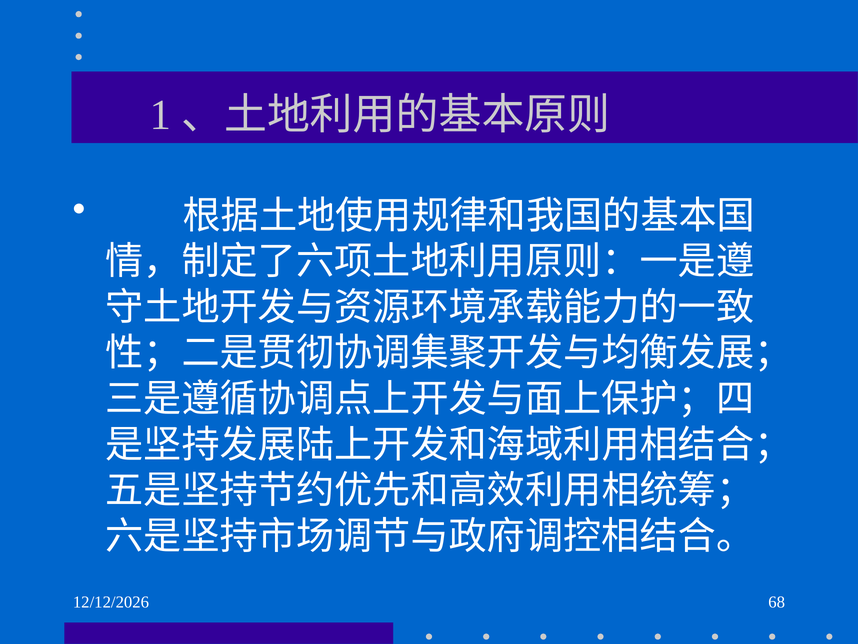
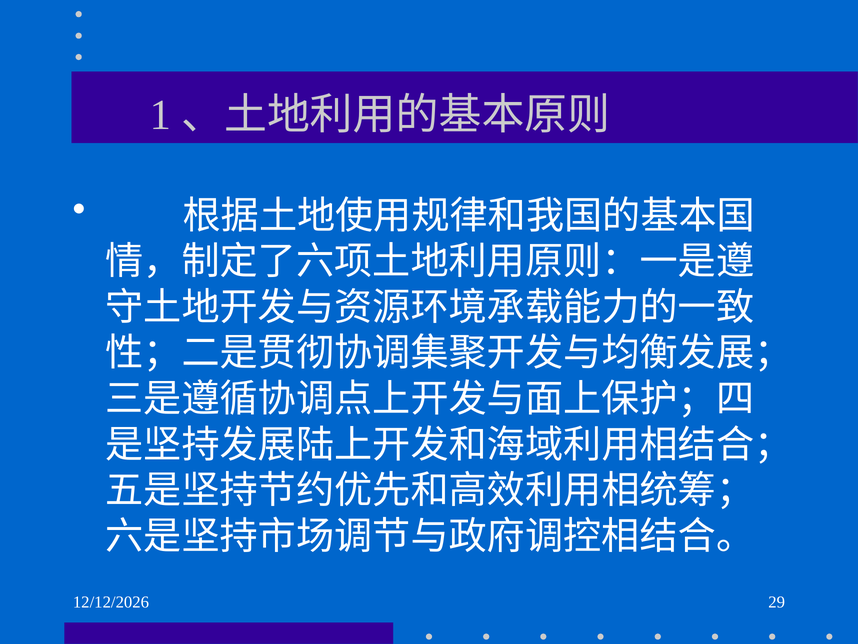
68: 68 -> 29 (777, 602)
